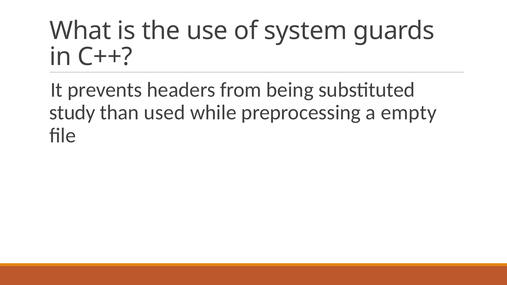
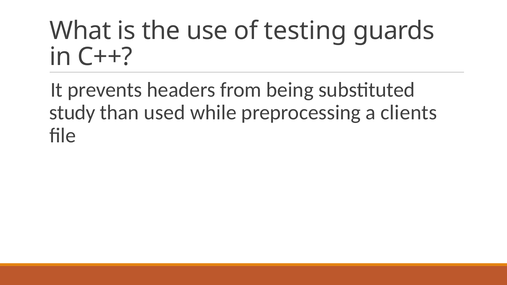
system: system -> testing (305, 31)
empty: empty -> clients (409, 113)
